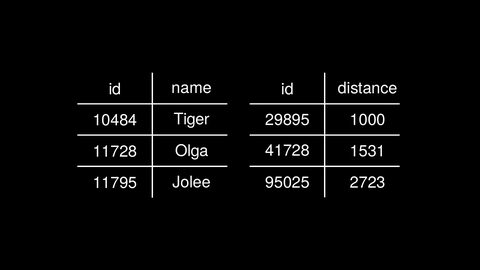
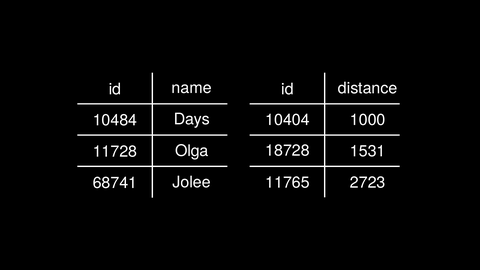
Tiger: Tiger -> Days (192, 119)
29895: 29895 -> 10404 (287, 120)
41728: 41728 -> 18728 (287, 151)
95025: 95025 -> 11765 (287, 182)
11795: 11795 -> 68741 (115, 183)
